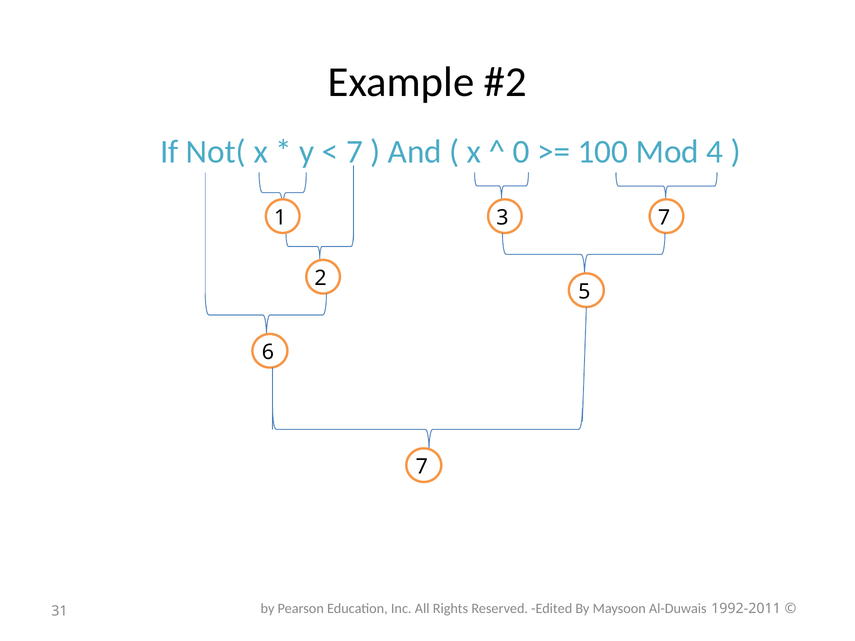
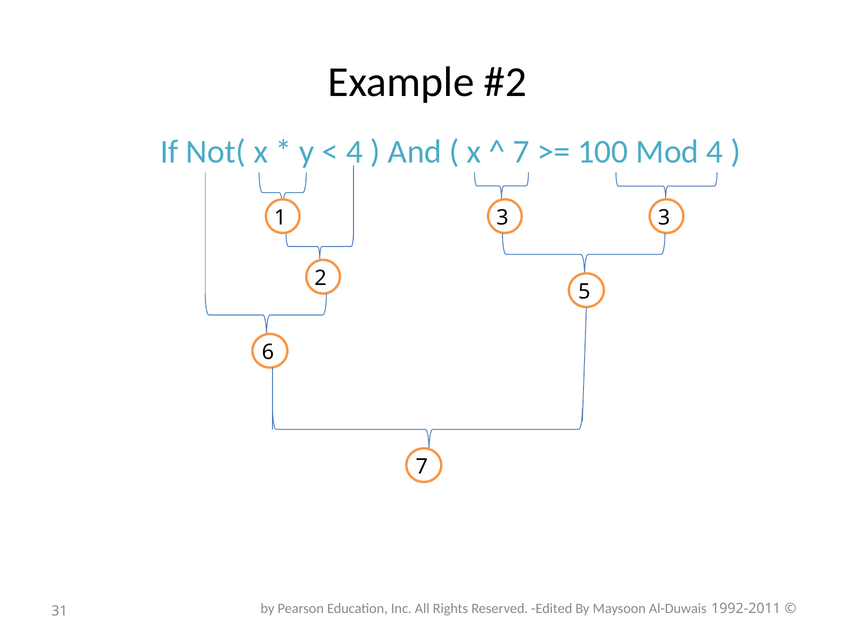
7: 7 -> 4 (354, 152)
0: 0 -> 7 (521, 152)
3 7: 7 -> 3 (664, 218)
